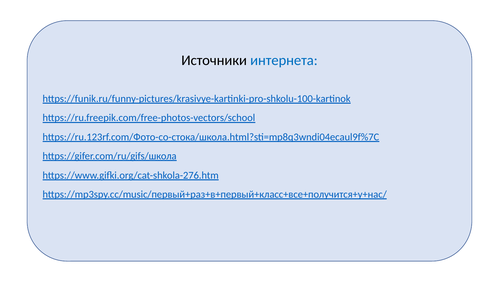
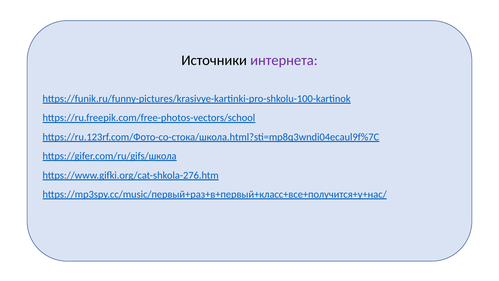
интернета colour: blue -> purple (284, 60)
